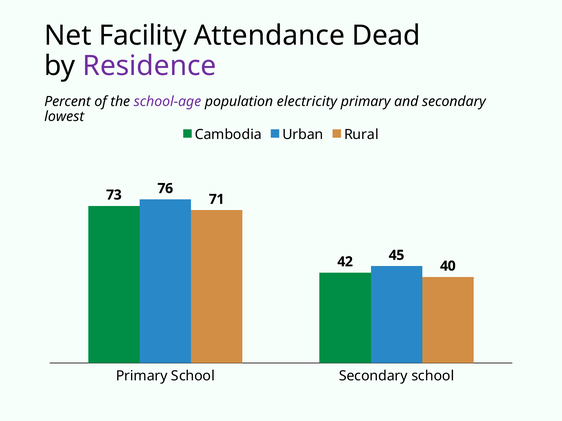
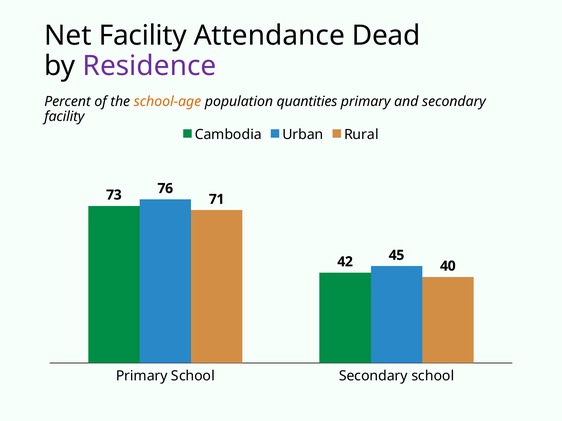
school-age colour: purple -> orange (167, 102)
electricity: electricity -> quantities (307, 102)
lowest: lowest -> facility (64, 117)
